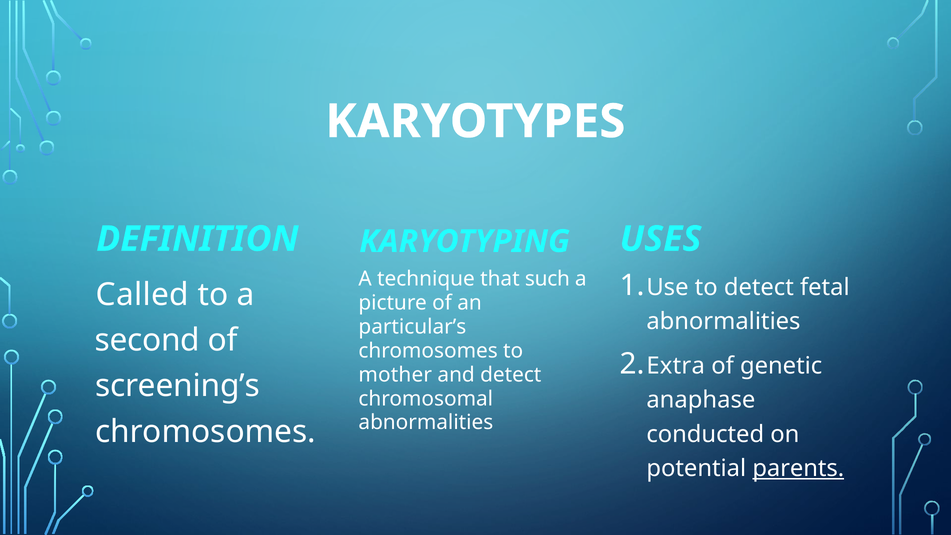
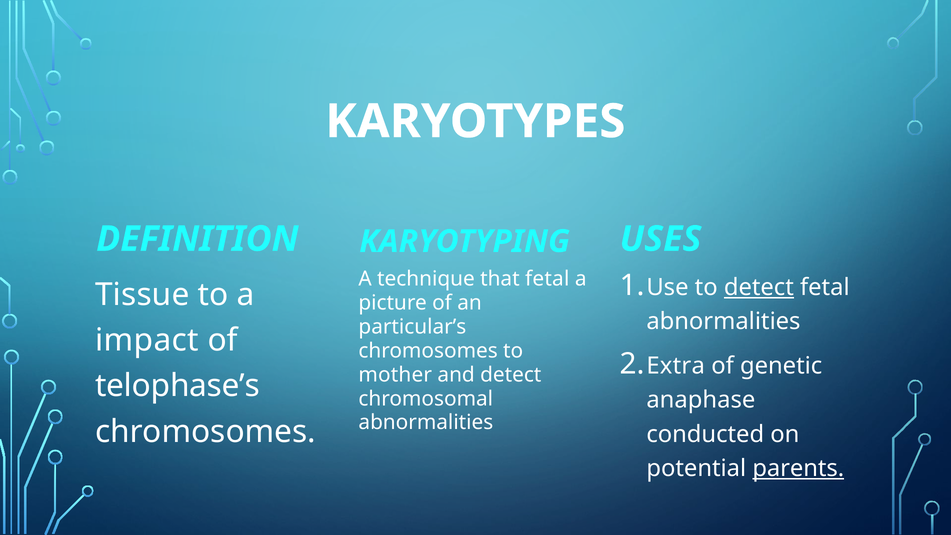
that such: such -> fetal (547, 279)
detect underline: none -> present (759, 287)
Called: Called -> Tissue (142, 295)
second: second -> impact (147, 340)
screening’s: screening’s -> telophase’s (178, 386)
